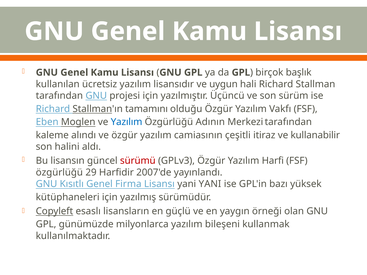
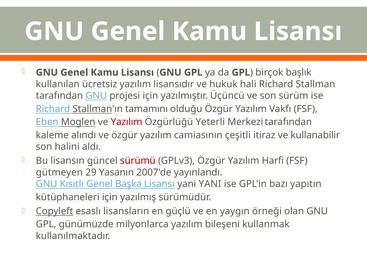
uygun: uygun -> hukuk (223, 84)
Yazılım colour: blue -> red (127, 122)
Adının: Adının -> Yeterli (210, 122)
özgürlüğü: özgürlüğü -> gütmeyen (59, 173)
Harfidir: Harfidir -> Yasanın (116, 173)
Firma: Firma -> Başka (128, 184)
yüksek: yüksek -> yapıtın (306, 184)
